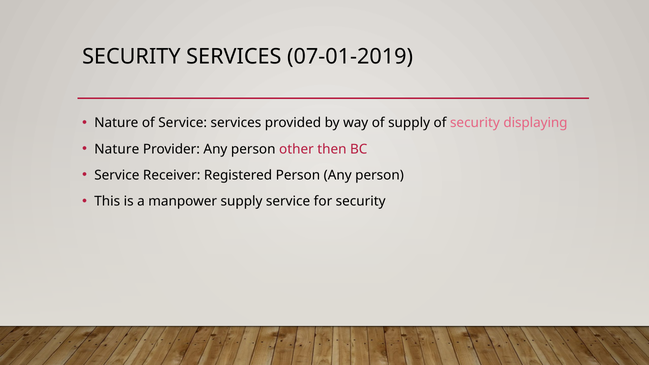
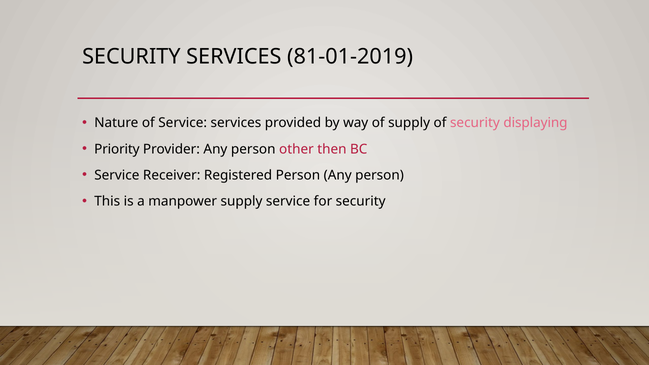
07-01-2019: 07-01-2019 -> 81-01-2019 (350, 57)
Nature: Nature -> Priority (117, 149)
